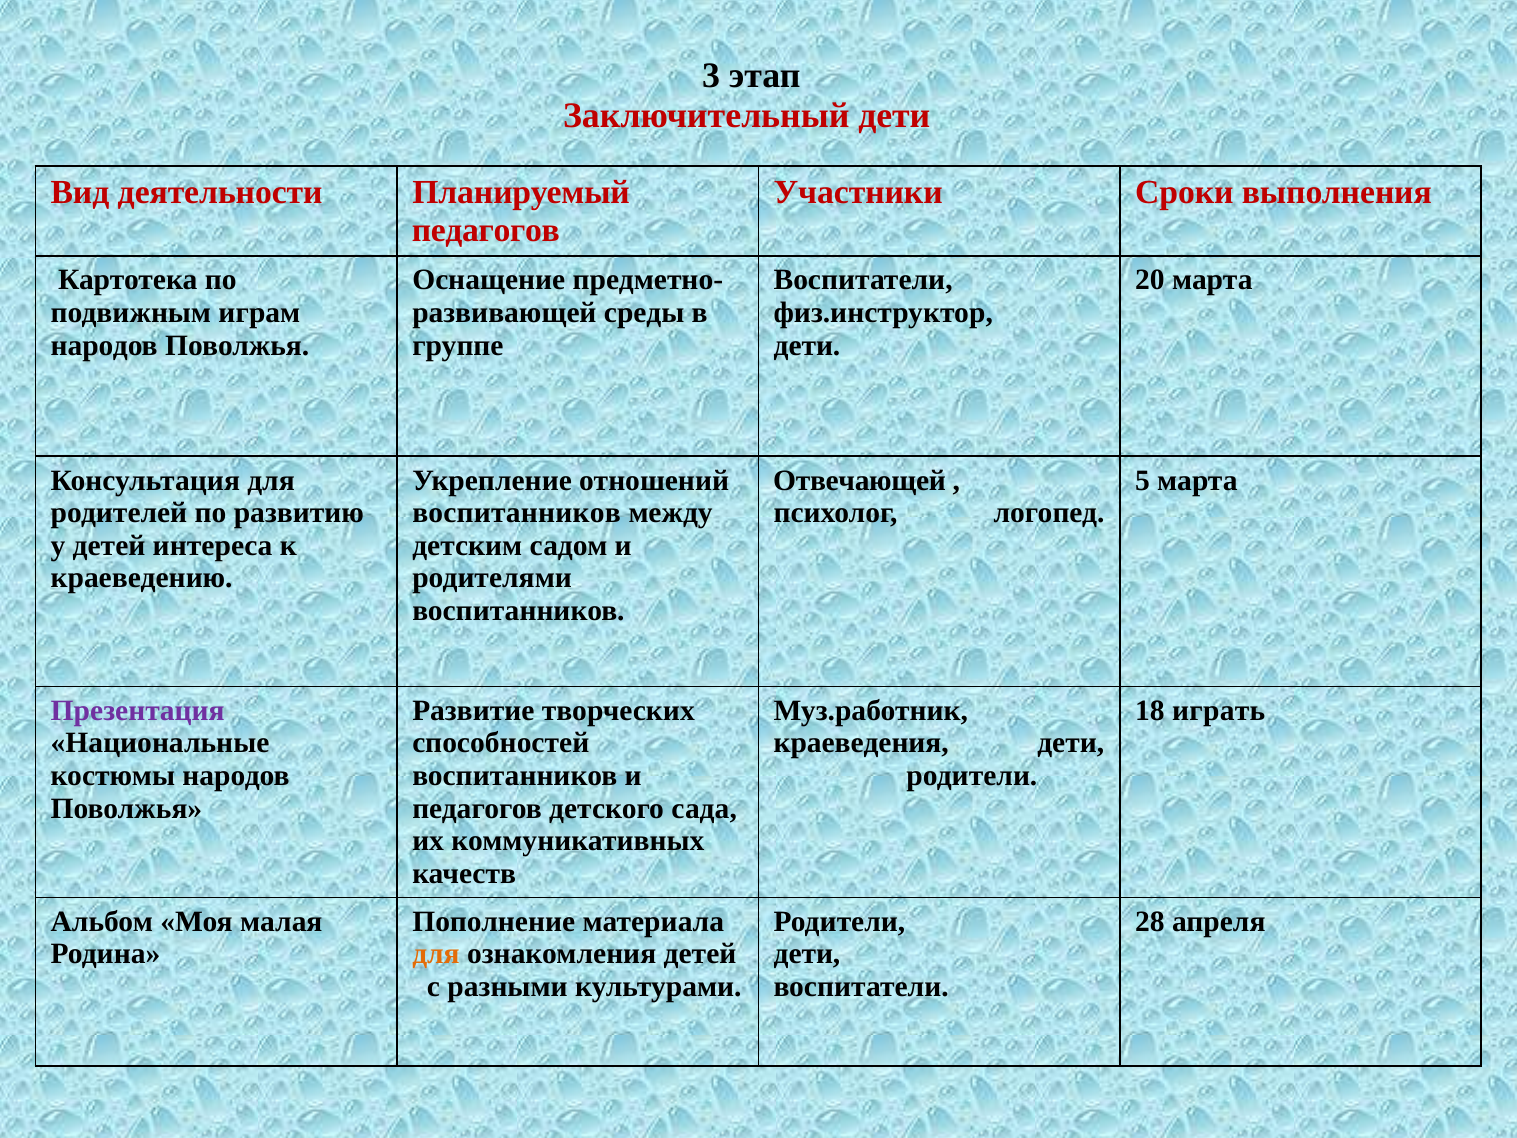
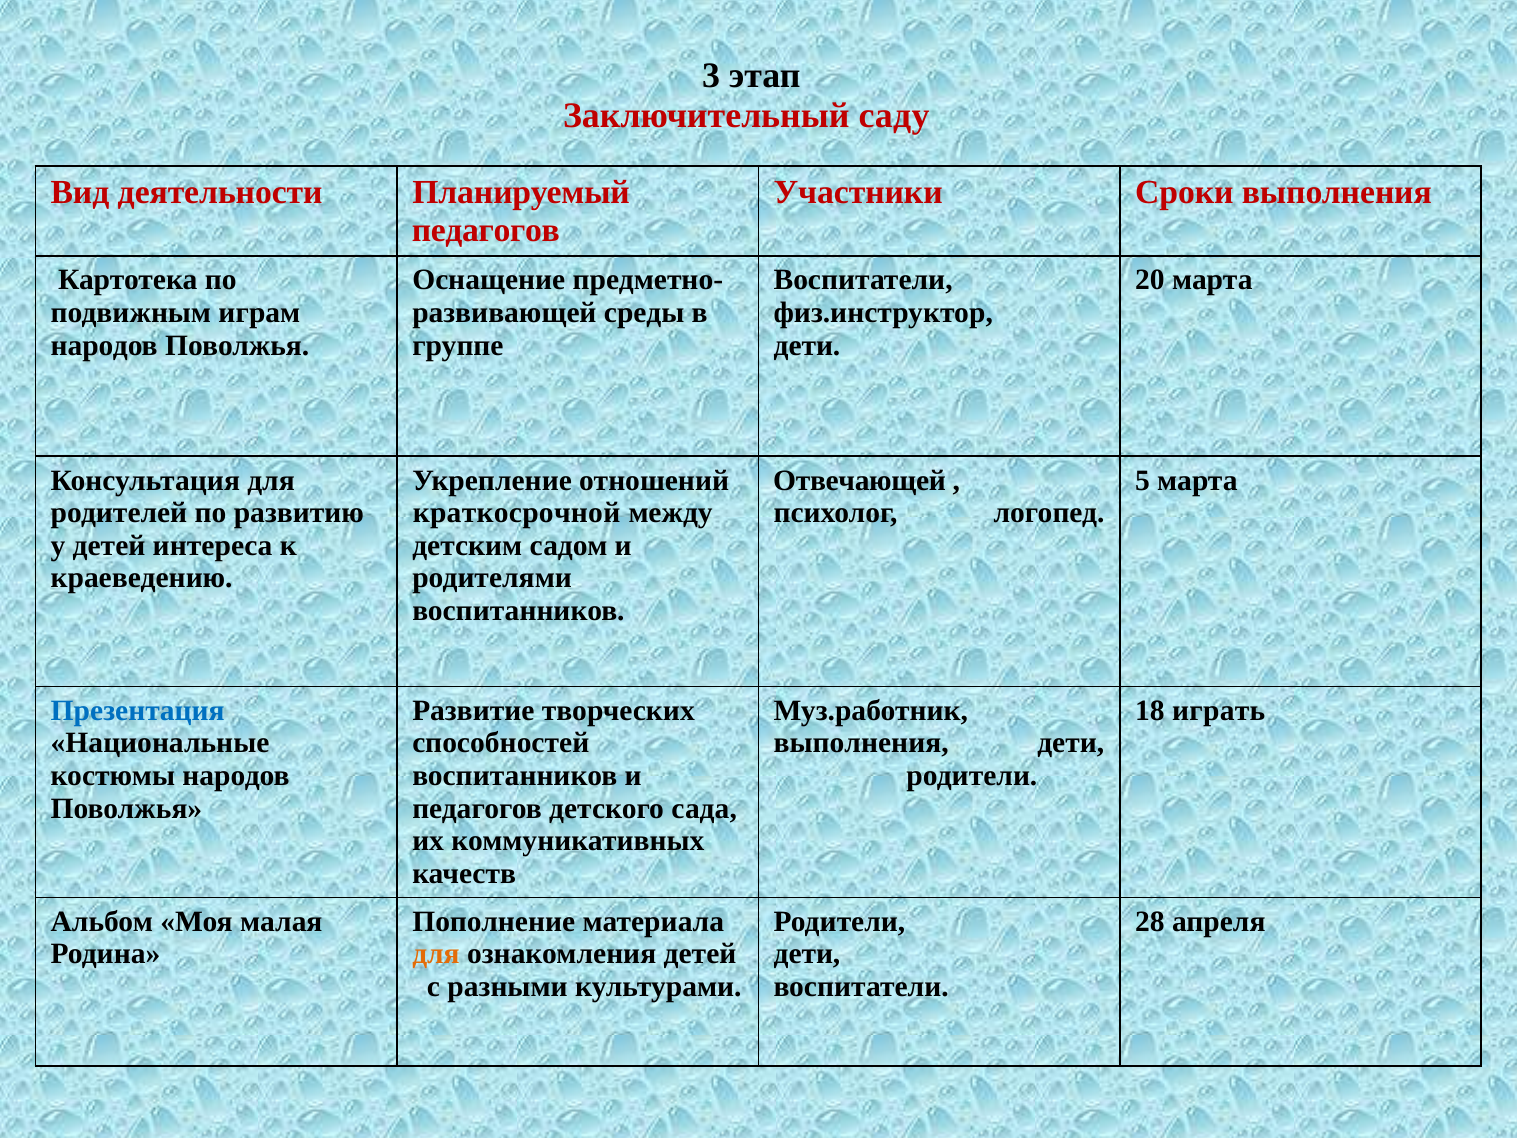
Заключительный дети: дети -> саду (894, 116)
воспитанников: воспитанников -> краткосрочной (516, 513)
Презентация colour: purple -> blue (138, 710)
краеведения: краеведения -> выполнения (861, 743)
